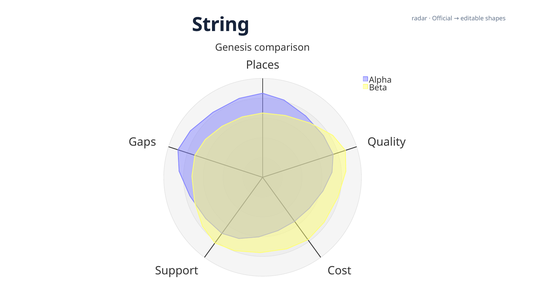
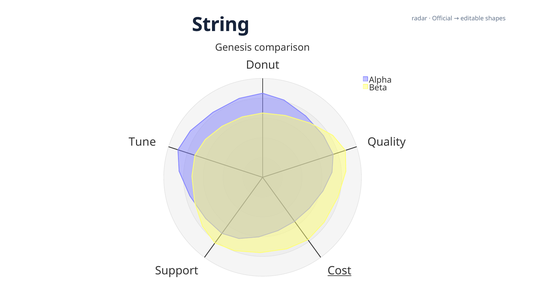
Places: Places -> Donut (263, 65)
Gaps: Gaps -> Tune (142, 142)
Cost underline: none -> present (339, 271)
